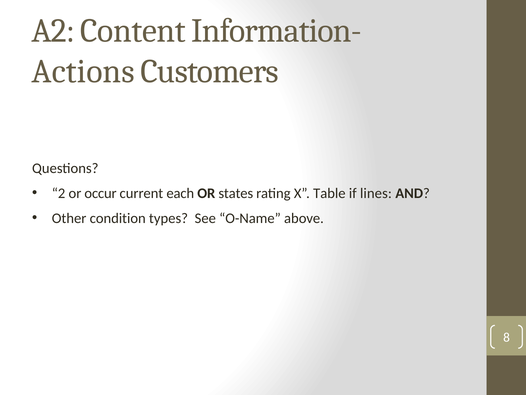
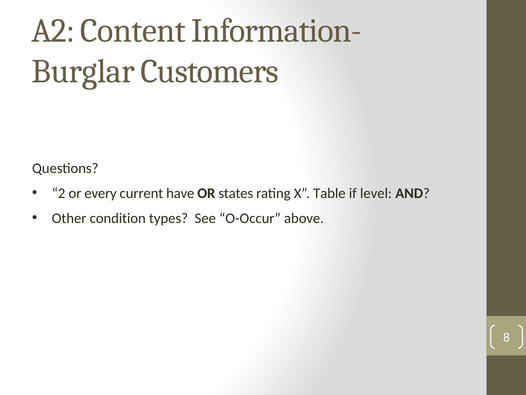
Actions: Actions -> Burglar (83, 71)
occur: occur -> every (101, 193)
each: each -> have (180, 193)
lines: lines -> level (376, 193)
O-Name: O-Name -> O-Occur (250, 218)
